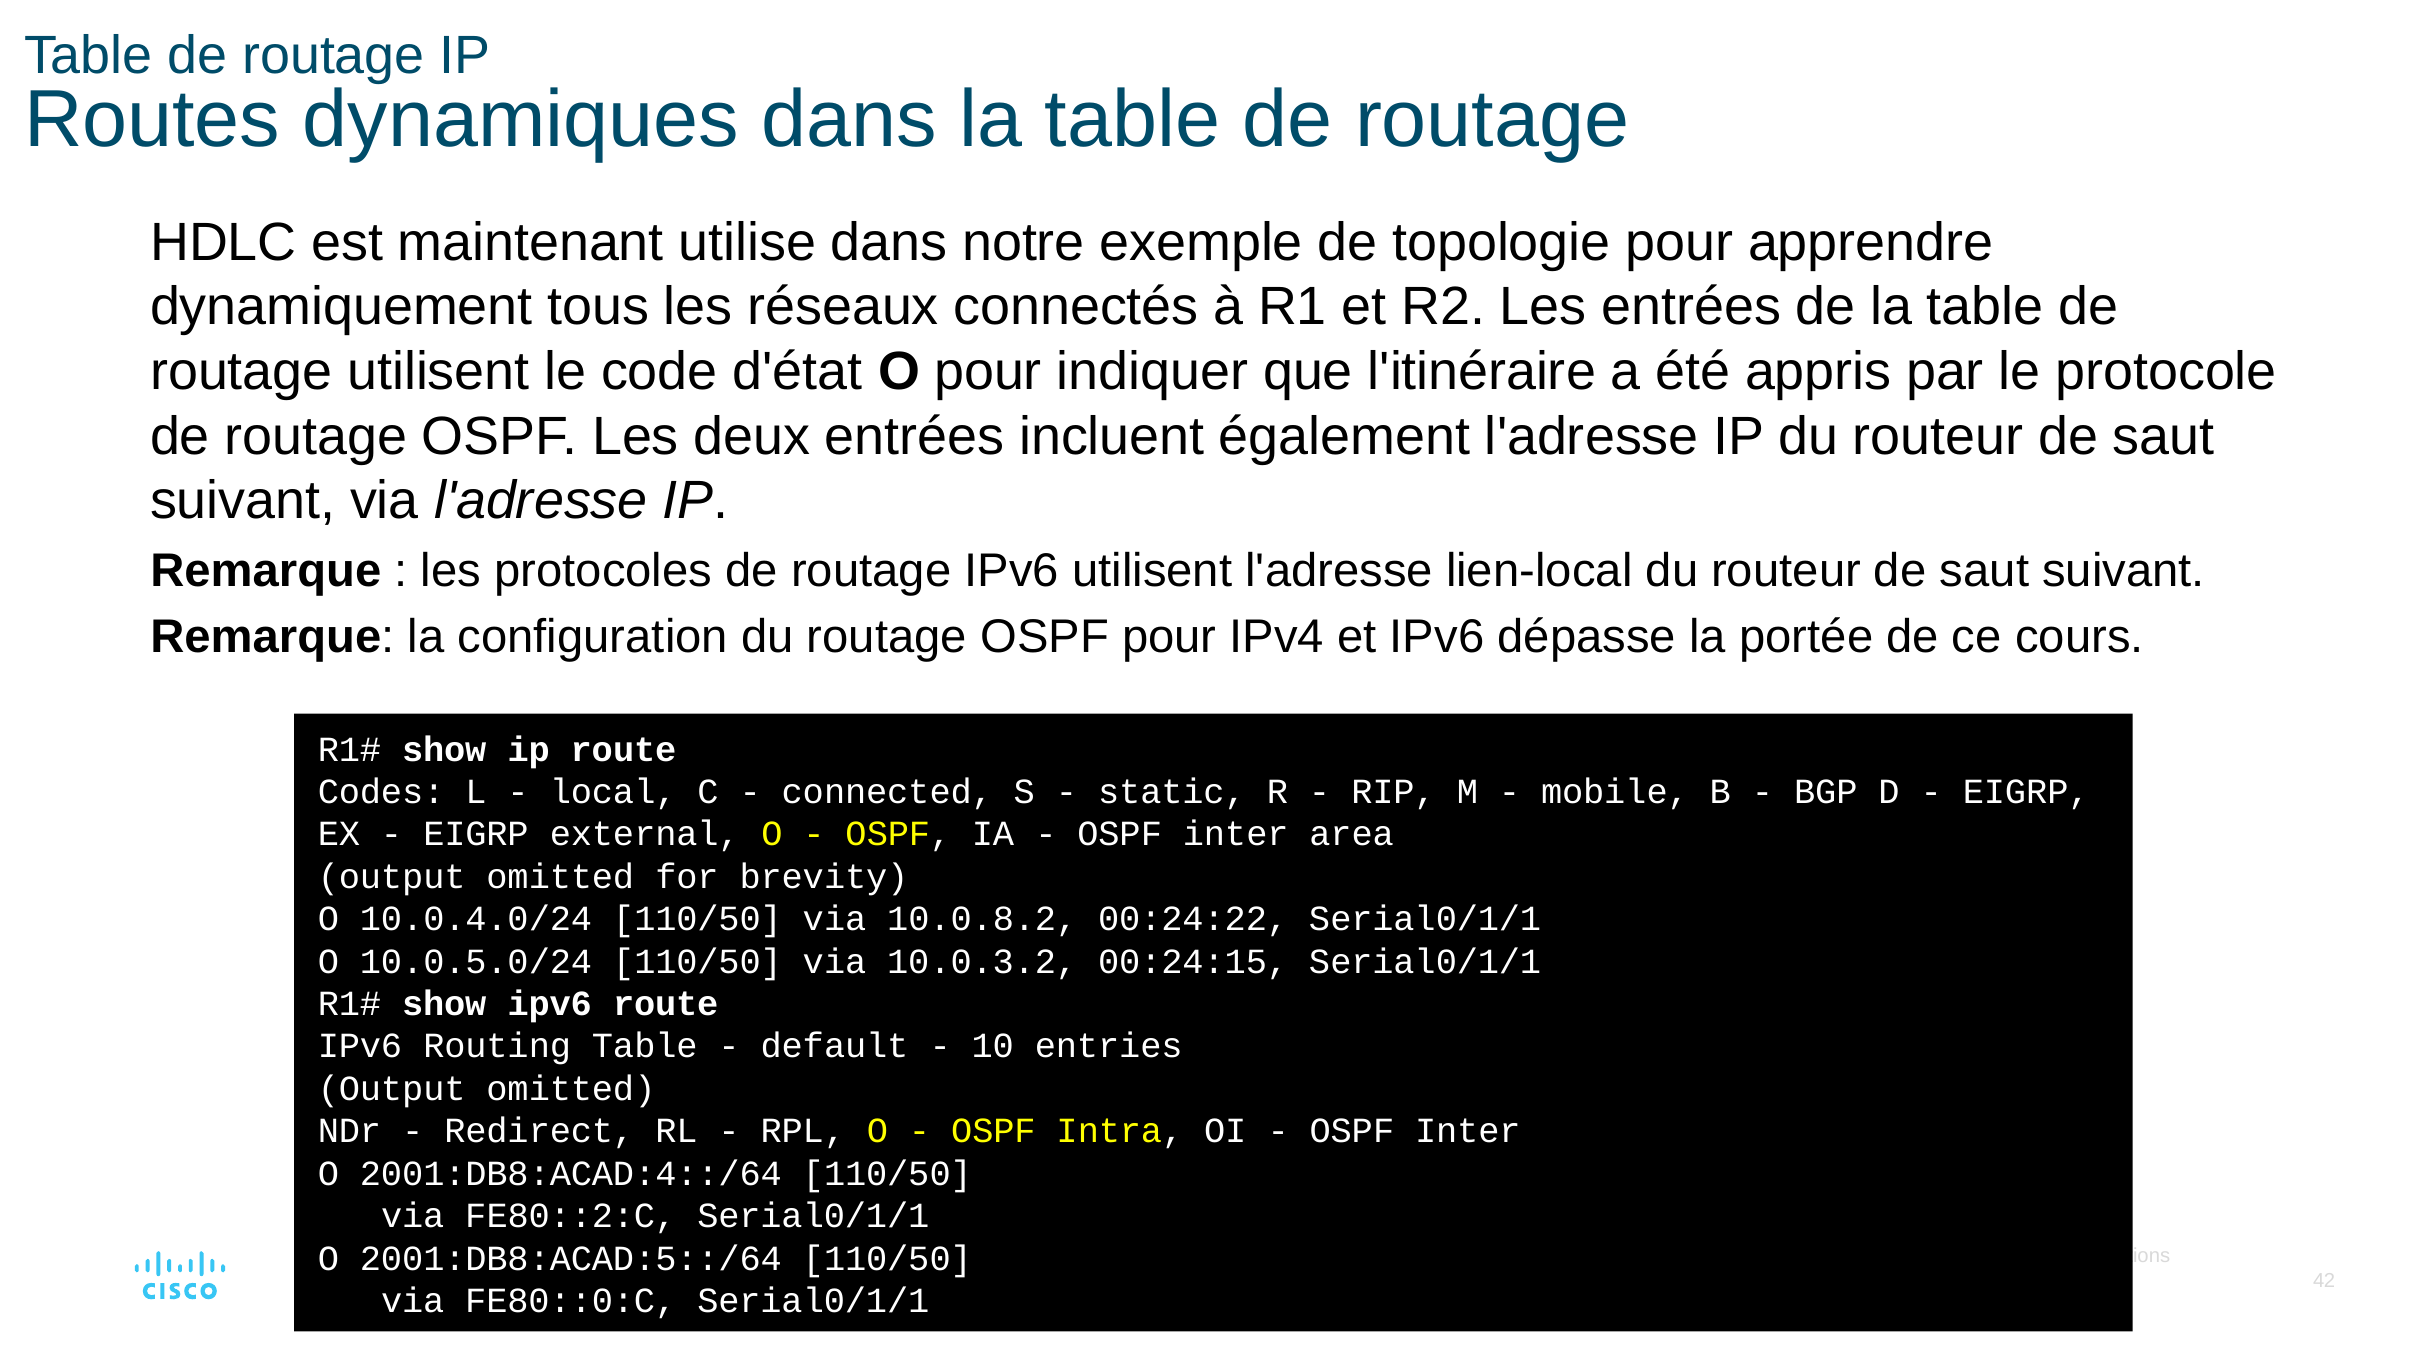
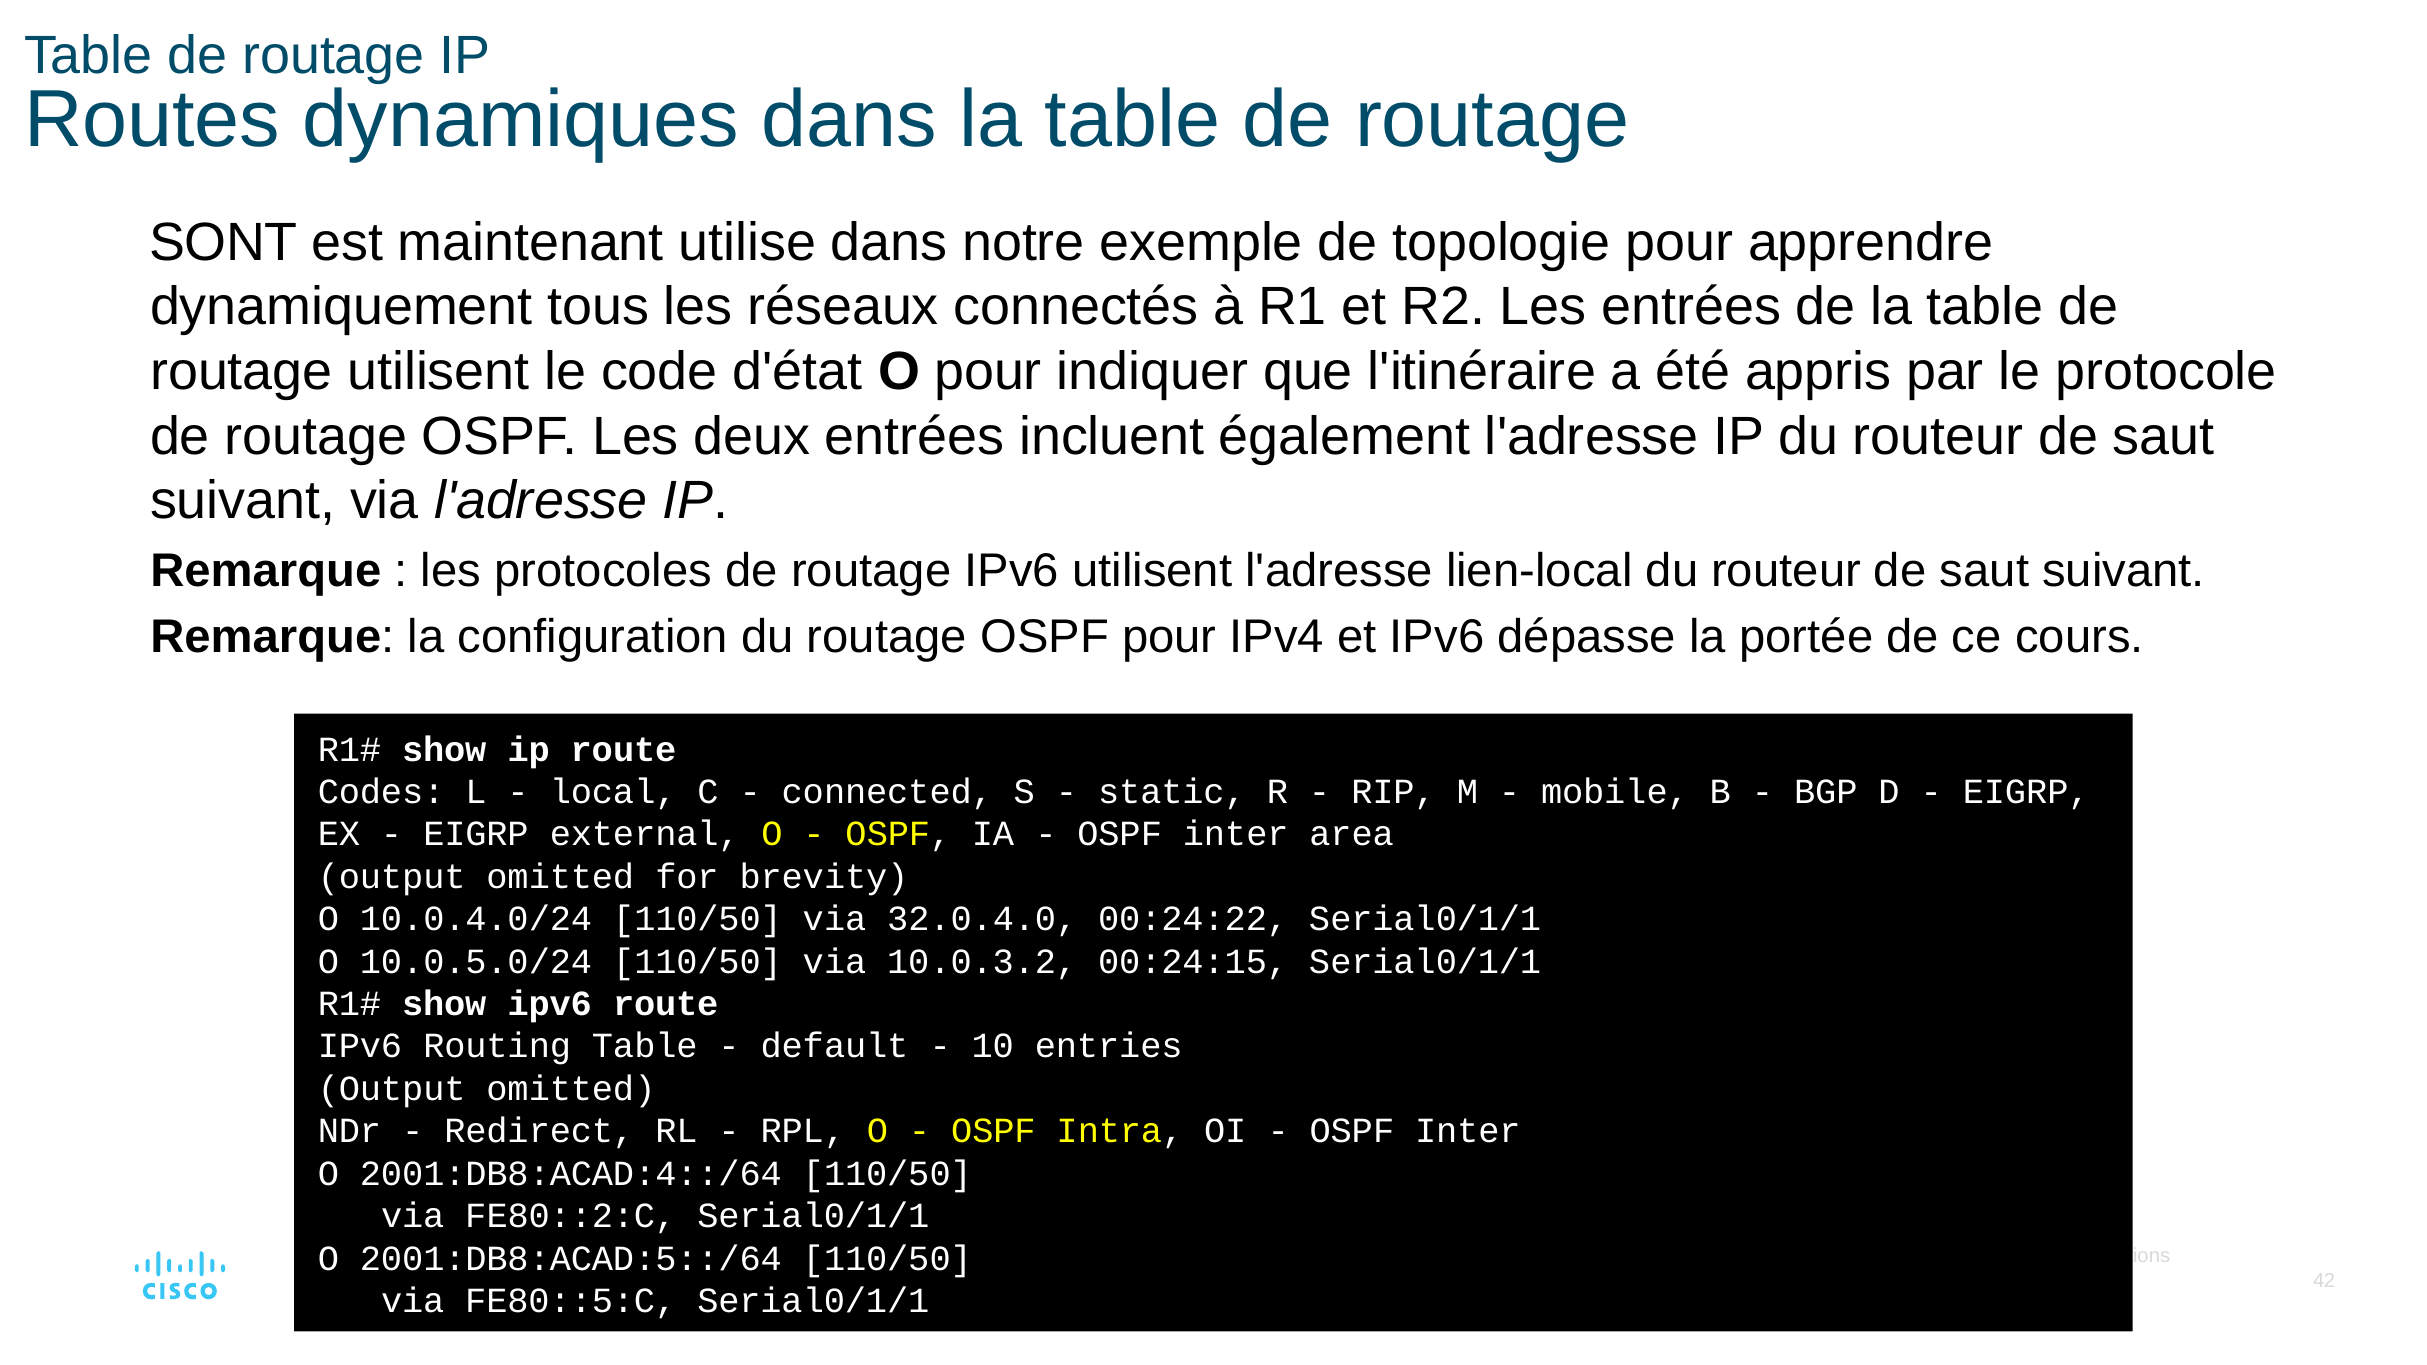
HDLC: HDLC -> SONT (224, 242)
10.0.8.2: 10.0.8.2 -> 32.0.4.0 (982, 919)
FE80::0:C: FE80::0:C -> FE80::5:C (571, 1301)
